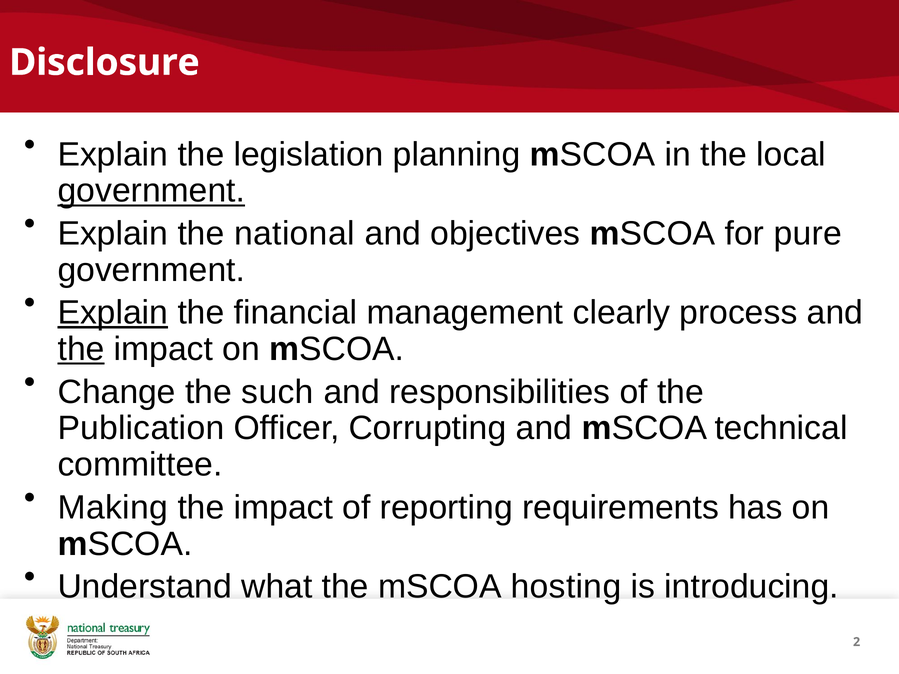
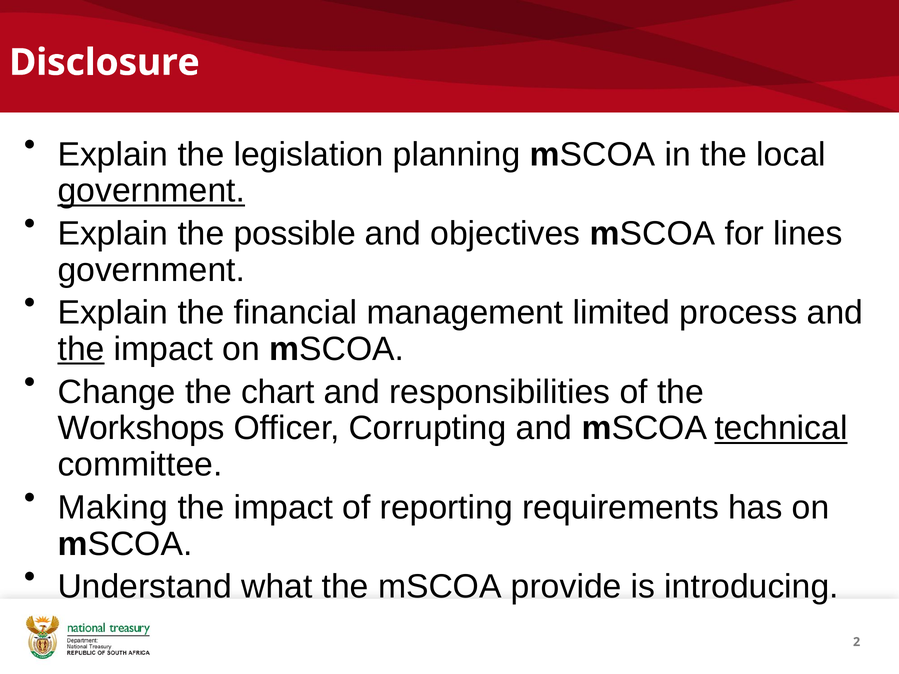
national: national -> possible (295, 234)
pure: pure -> lines (808, 234)
Explain underline: present -> none (113, 313)
clearly: clearly -> limited (621, 313)
such: such -> chart (278, 392)
Publication: Publication -> Workshops (141, 429)
technical underline: none -> present (781, 429)
hosting: hosting -> provide (566, 587)
